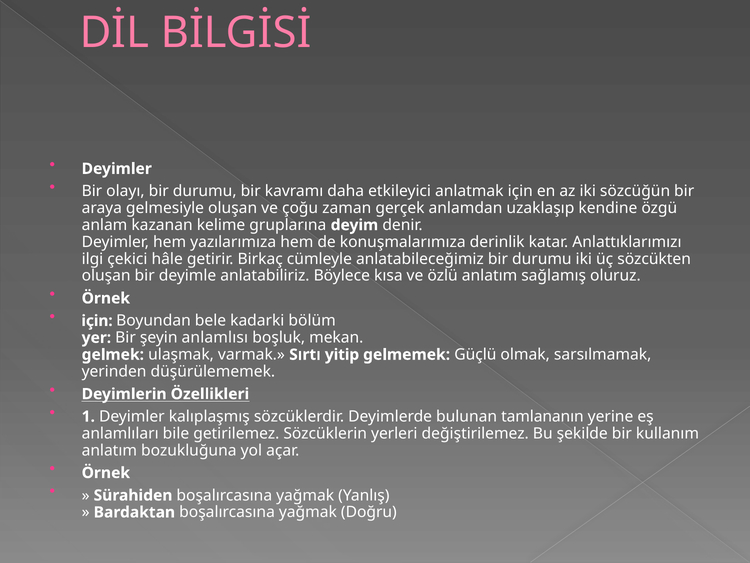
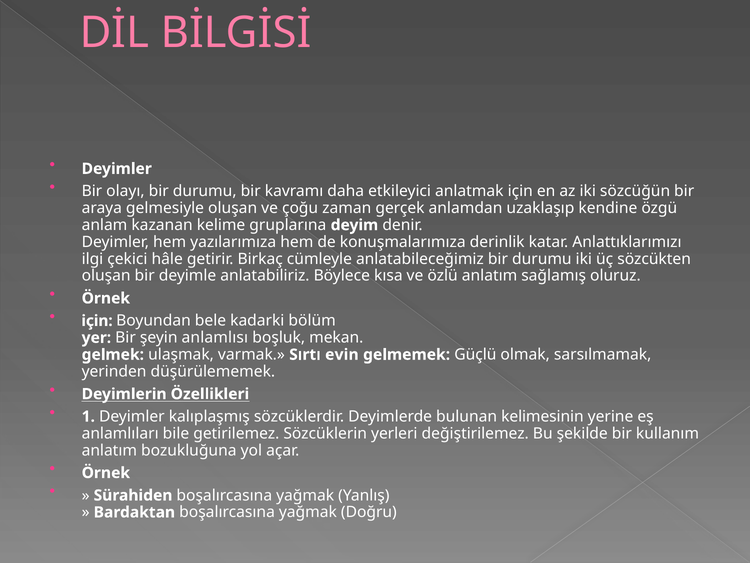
yitip: yitip -> evin (342, 354)
tamlananın: tamlananın -> kelimesinin (542, 416)
